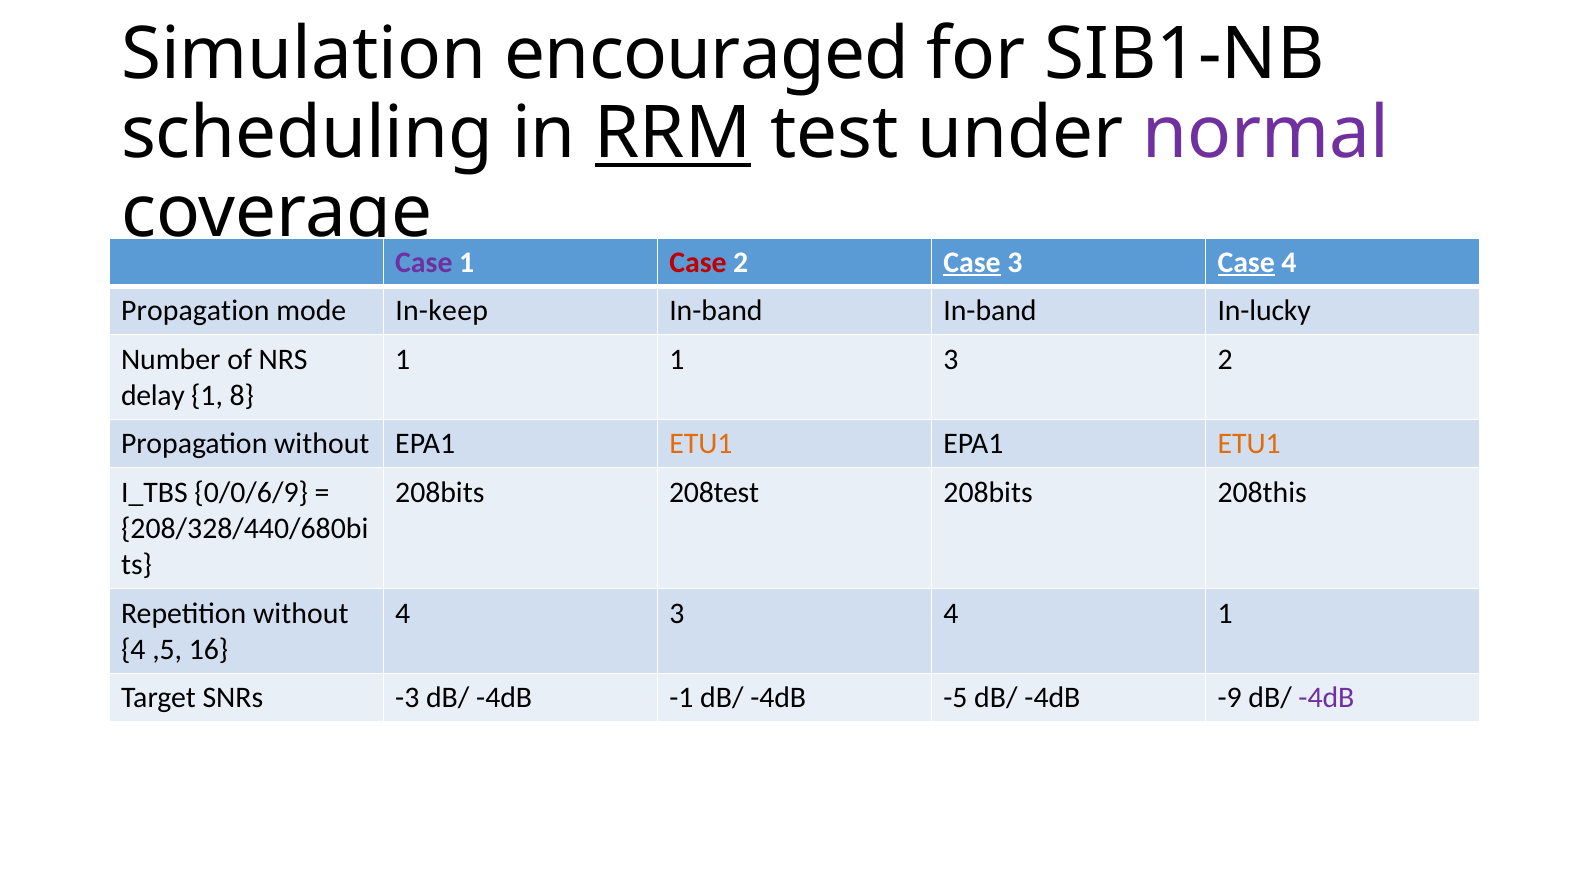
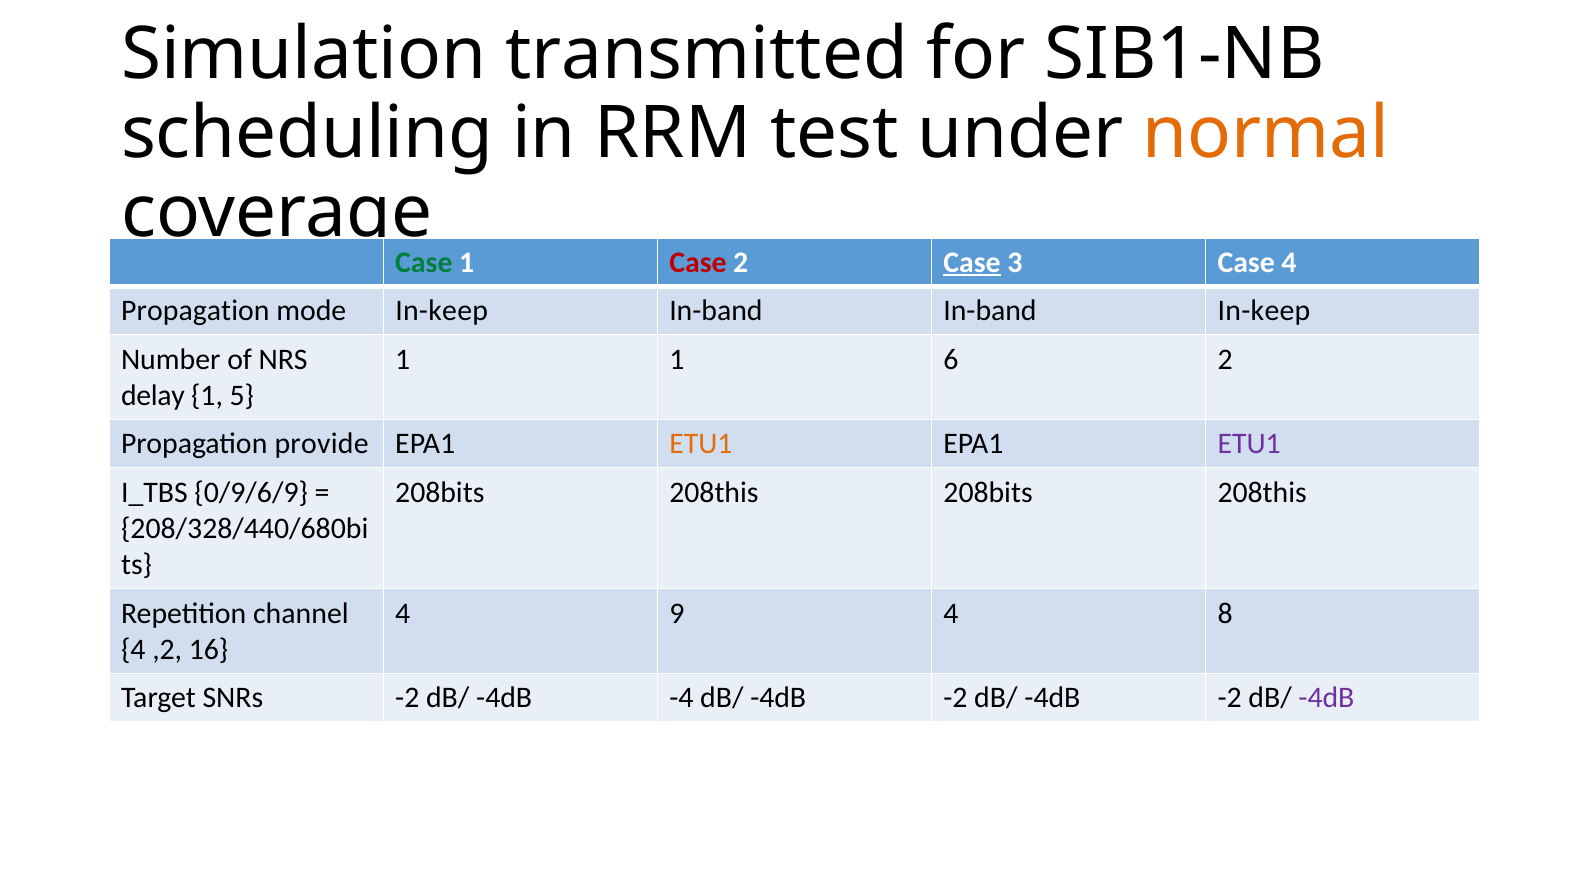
encouraged: encouraged -> transmitted (707, 55)
RRM underline: present -> none (673, 133)
normal colour: purple -> orange (1266, 133)
Case colour: purple -> green (424, 262)
Case underline: present -> none (1246, 262)
In-band In-lucky: In-lucky -> In-keep (1264, 311)
1 3: 3 -> 6 (951, 359)
8: 8 -> 5 (242, 395)
Propagation without: without -> provide (322, 444)
ETU1 colour: orange -> purple (1249, 444)
0/0/6/9: 0/0/6/9 -> 0/9/6/9 (251, 492)
208test: 208test -> 208this (714, 492)
Repetition without: without -> channel (301, 613)
4 3: 3 -> 9 (677, 613)
4 1: 1 -> 8 (1225, 613)
,5: ,5 -> ,2 (167, 650)
SNRs -3: -3 -> -2 (407, 698)
-1: -1 -> -4 (681, 698)
-5: -5 -> -2 (956, 698)
-9: -9 -> -2 (1230, 698)
